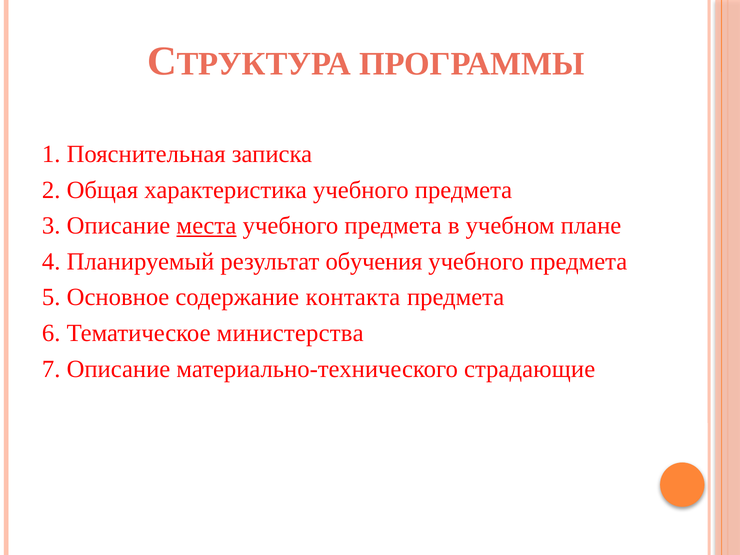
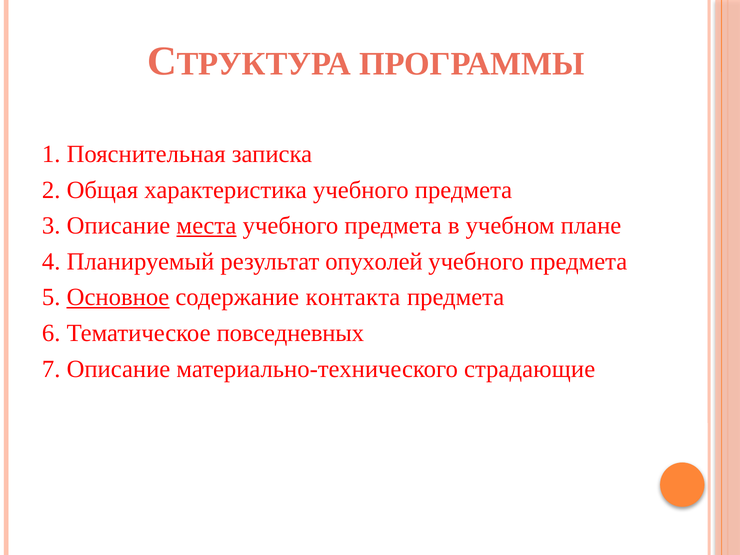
обучения: обучения -> опухолей (374, 262)
Основное underline: none -> present (118, 297)
министерства: министерства -> повседневных (290, 333)
